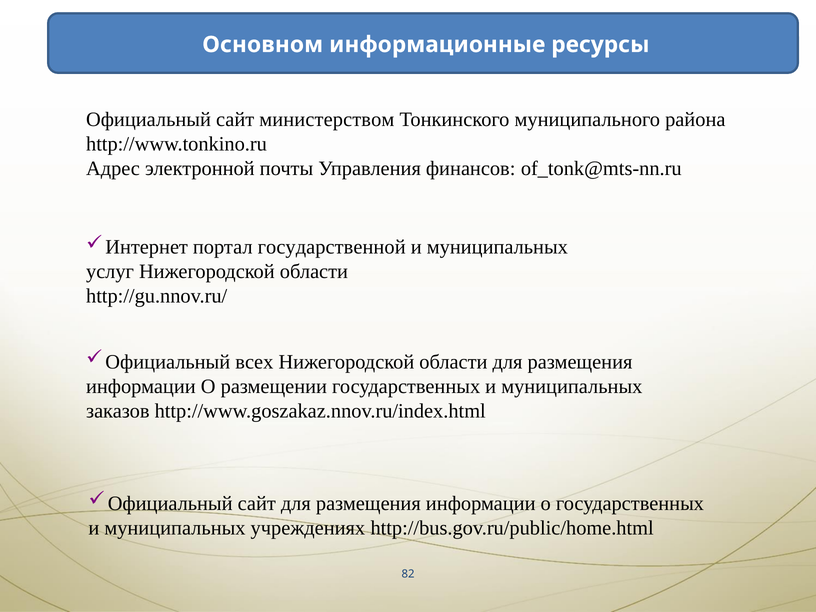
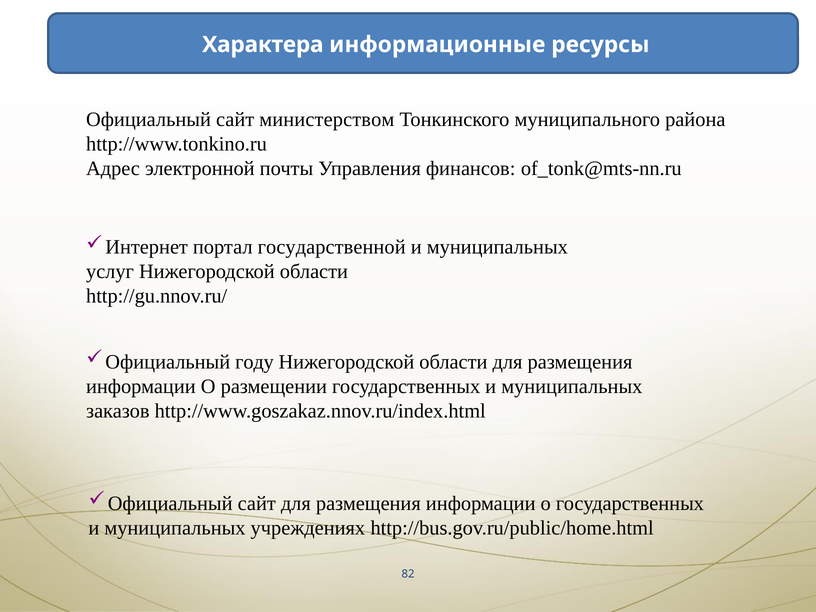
Основном: Основном -> Характера (263, 45)
всех: всех -> году (254, 362)
